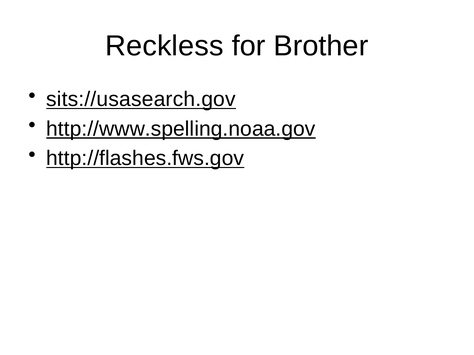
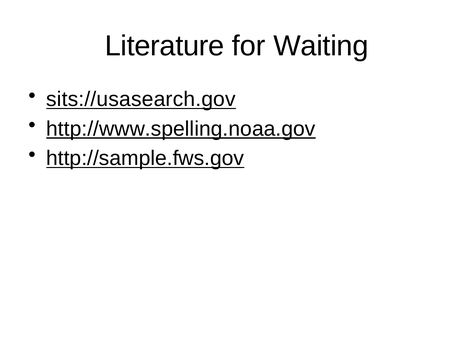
Reckless: Reckless -> Literature (165, 46)
Brother: Brother -> Waiting (321, 46)
http://flashes.fws.gov: http://flashes.fws.gov -> http://sample.fws.gov (145, 158)
